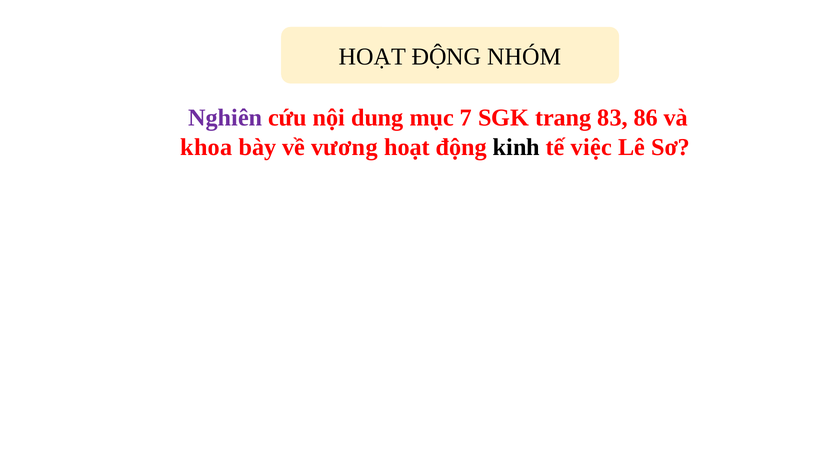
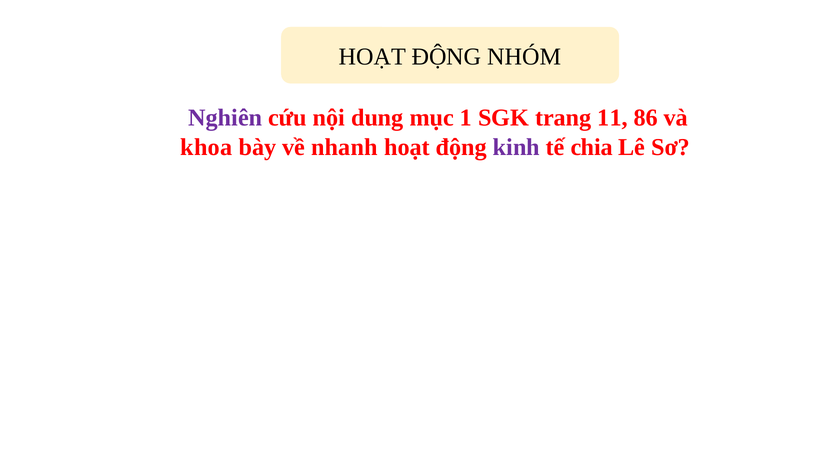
7: 7 -> 1 (466, 118)
83: 83 -> 11 (613, 118)
vương: vương -> nhanh (344, 147)
kinh colour: black -> purple (516, 147)
việc: việc -> chia (592, 147)
